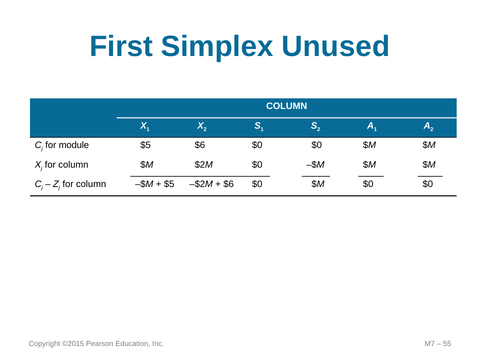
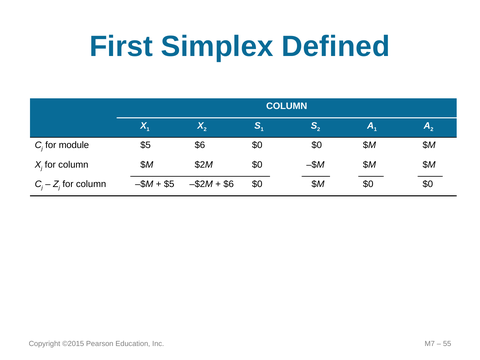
Unused: Unused -> Defined (336, 46)
